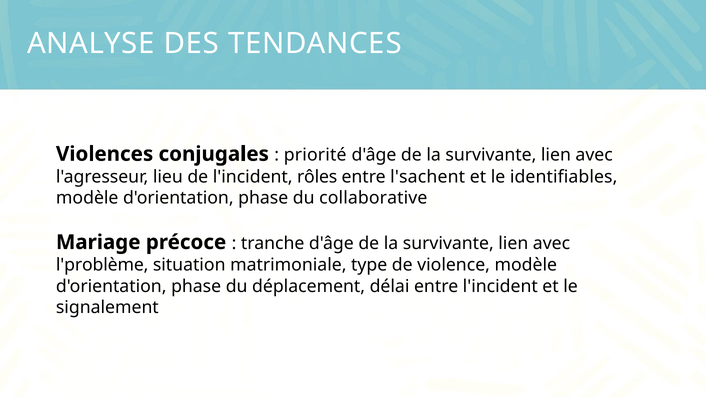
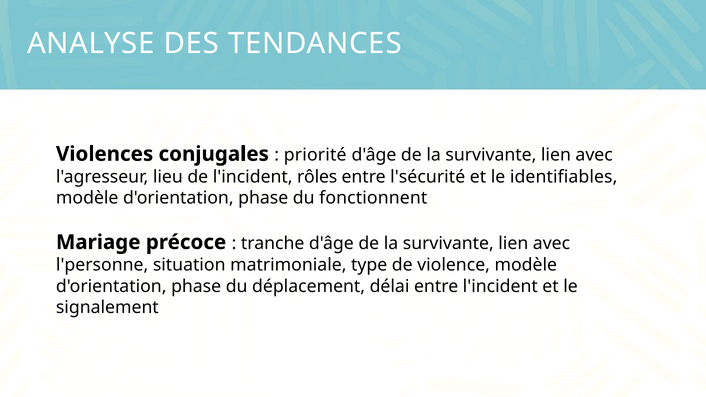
l'sachent: l'sachent -> l'sécurité (428, 177)
collaborative: collaborative -> fonctionnent (373, 198)
l'problème: l'problème -> l'personne (102, 265)
